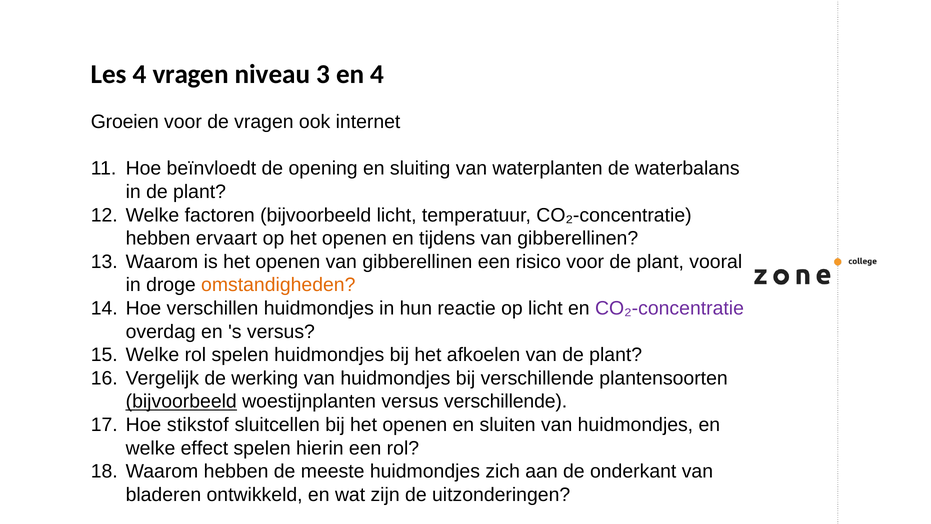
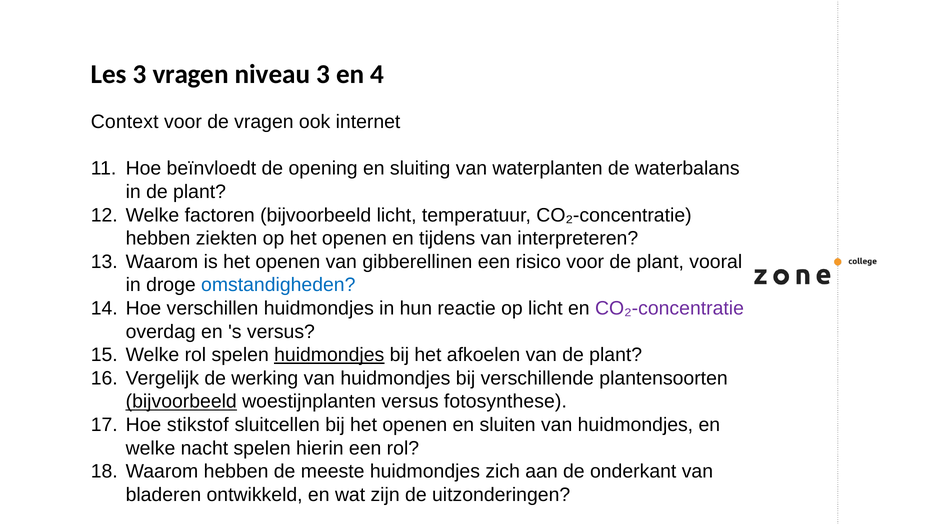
Les 4: 4 -> 3 (140, 74)
Groeien: Groeien -> Context (125, 122)
ervaart: ervaart -> ziekten (226, 238)
gibberellinen: gibberellinen -> interpreteren (578, 238)
omstandigheden colour: orange -> blue (278, 285)
huidmondjes underline: none -> present (329, 355)
versus verschillende: verschillende -> fotosynthese (505, 401)
effect: effect -> nacht (204, 448)
